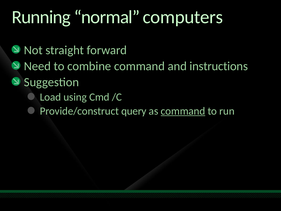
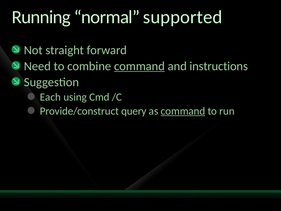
computers: computers -> supported (183, 17)
command underline: none -> present (139, 66)
Load: Load -> Each (50, 97)
